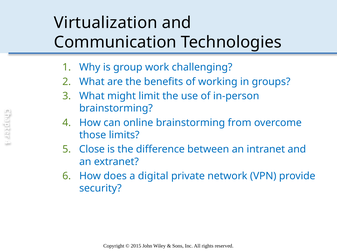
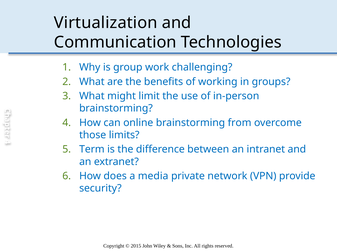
Close: Close -> Term (92, 150)
digital: digital -> media (153, 177)
